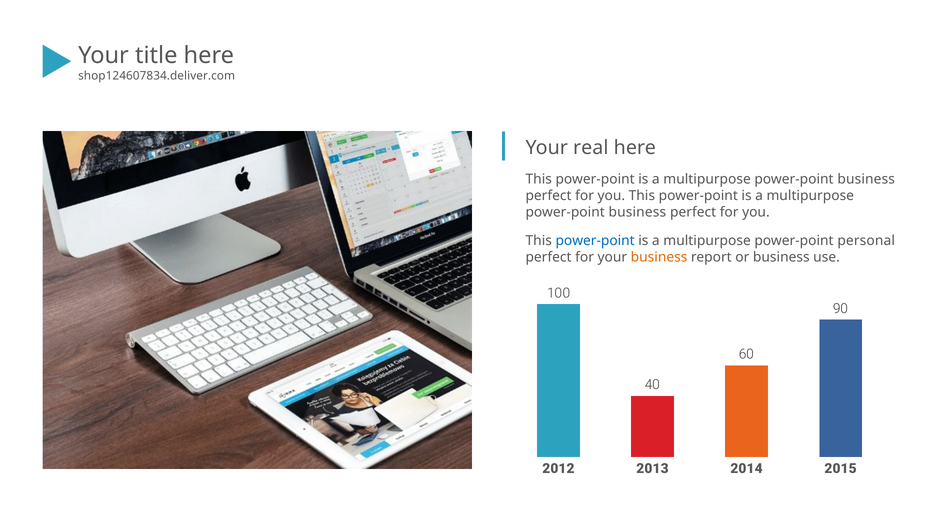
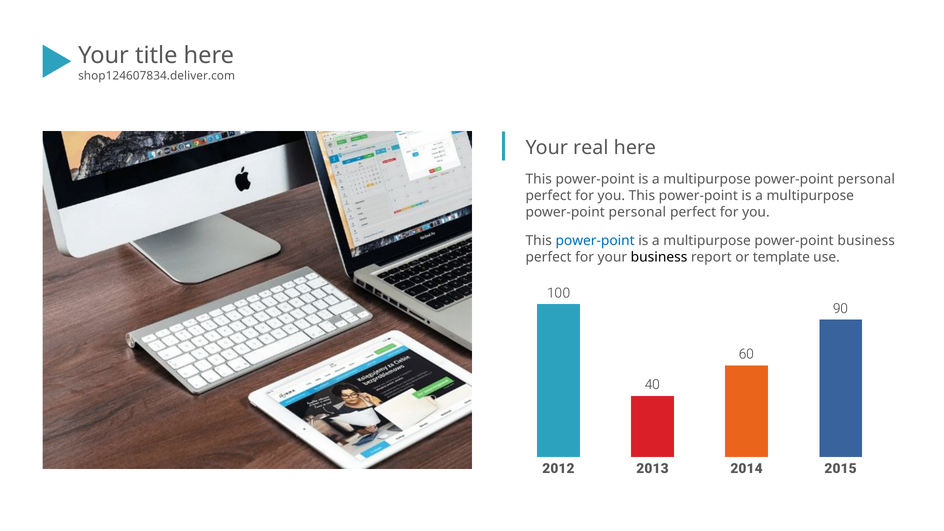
business: business -> personal (866, 179)
business: business -> personal (637, 212)
power-point personal: personal -> business (866, 241)
business colour: orange -> black (659, 257)
or business: business -> template (781, 257)
